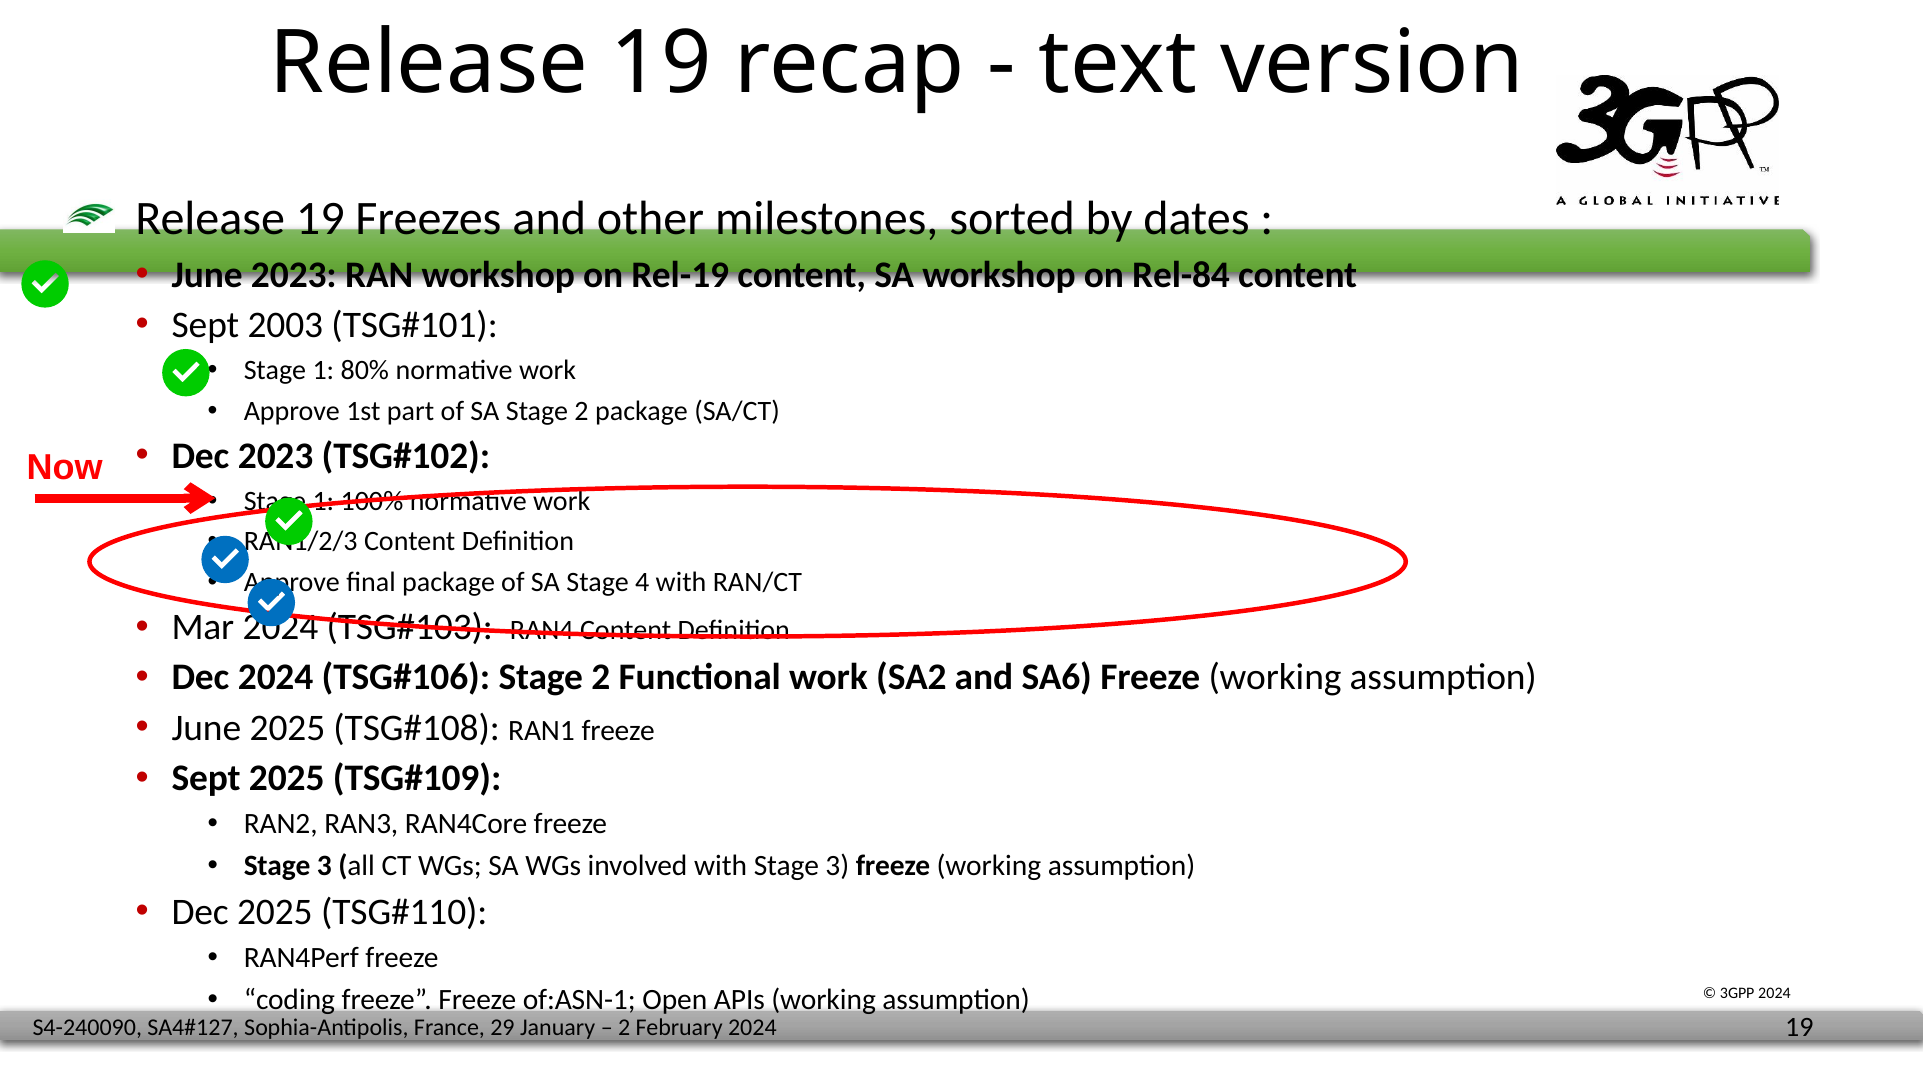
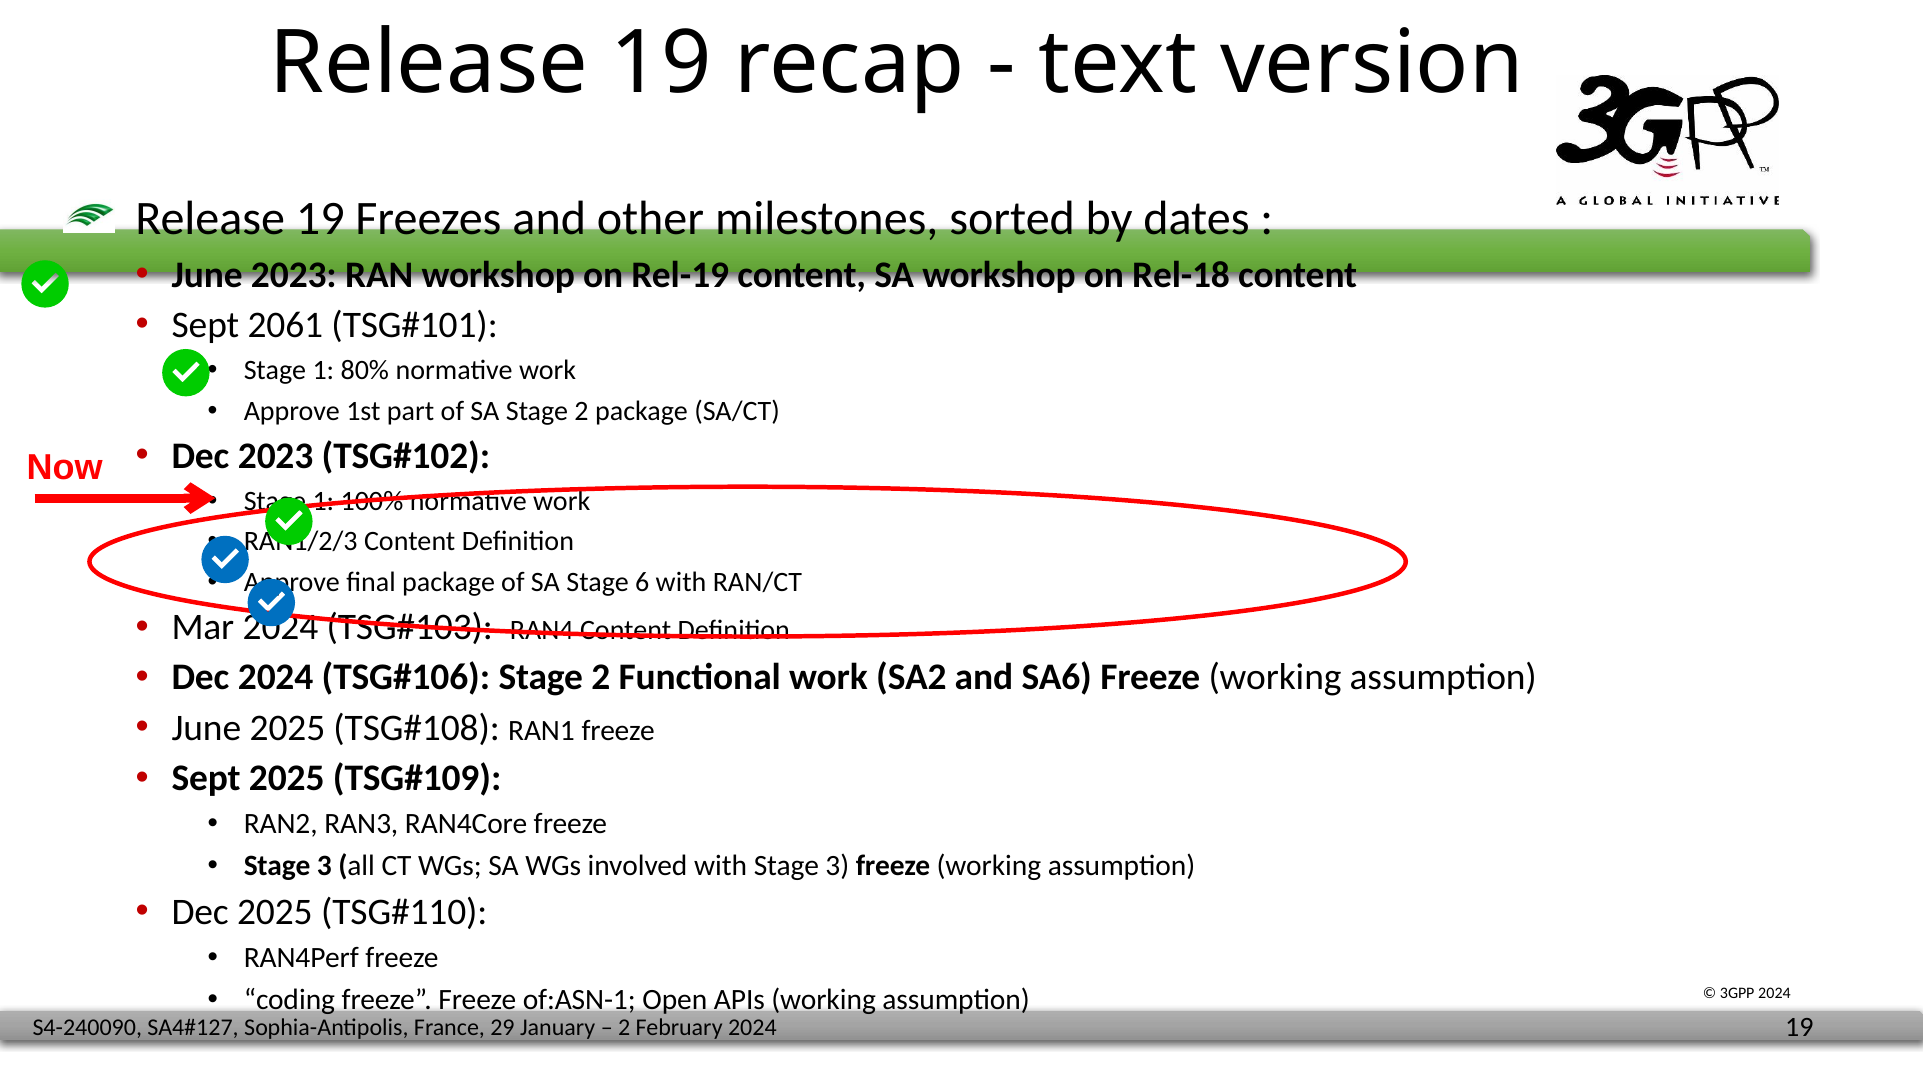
Rel-84: Rel-84 -> Rel-18 (1181, 275)
2003: 2003 -> 2061 (285, 325)
4: 4 -> 6 (642, 582)
